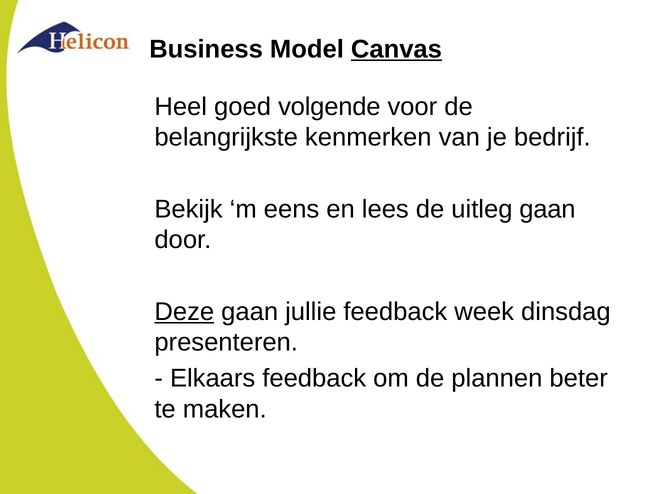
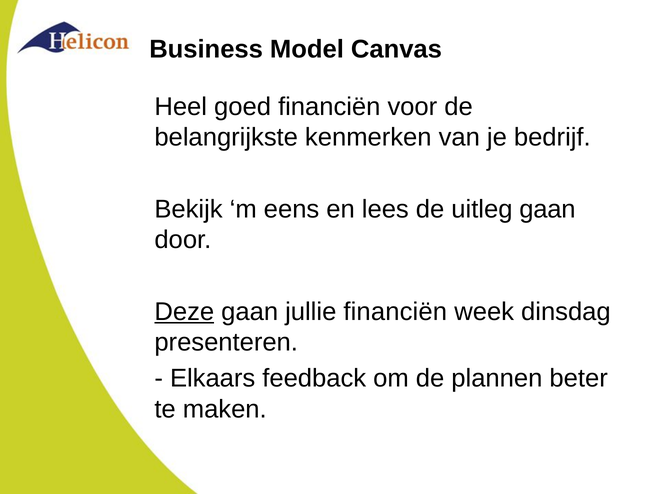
Canvas underline: present -> none (396, 49)
goed volgende: volgende -> financiën (329, 107)
jullie feedback: feedback -> financiën (395, 312)
